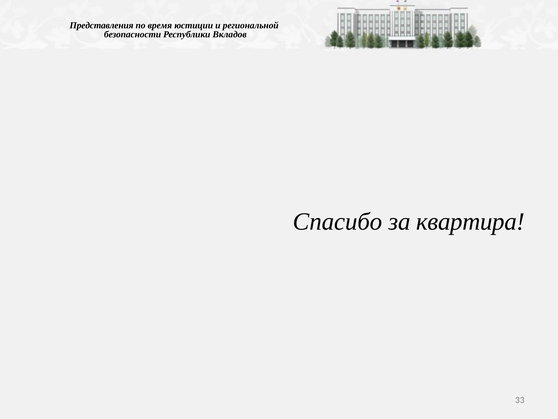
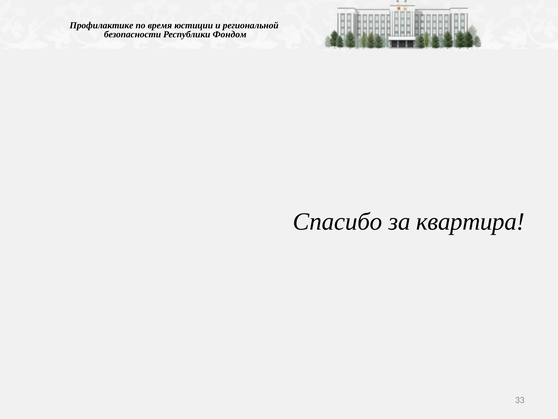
Представления: Представления -> Профилактике (101, 25)
Вкладов: Вкладов -> Фондом (230, 34)
